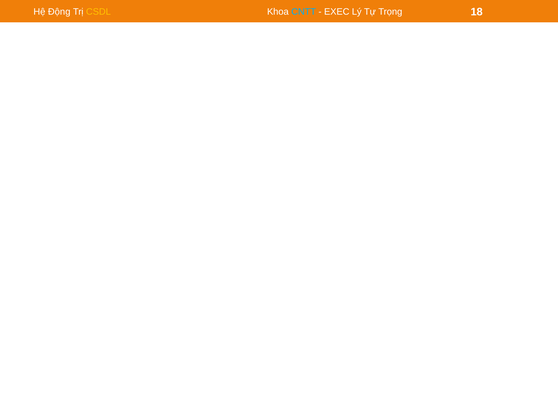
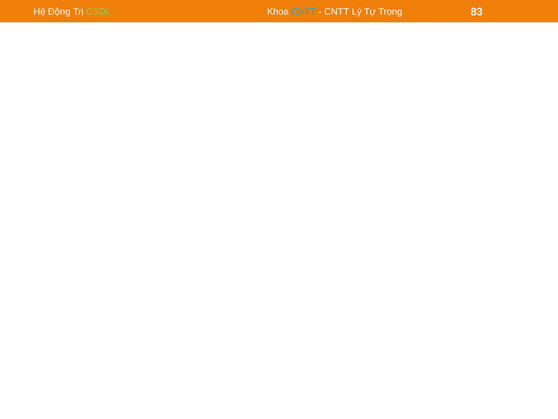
CSDL colour: yellow -> light green (98, 12)
EXEC: EXEC -> CNTT (337, 12)
18: 18 -> 83 (477, 12)
